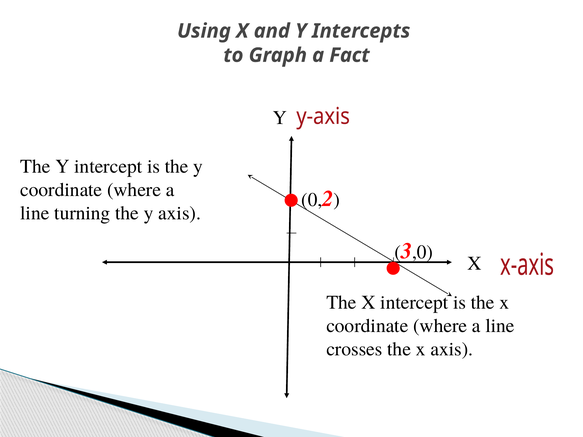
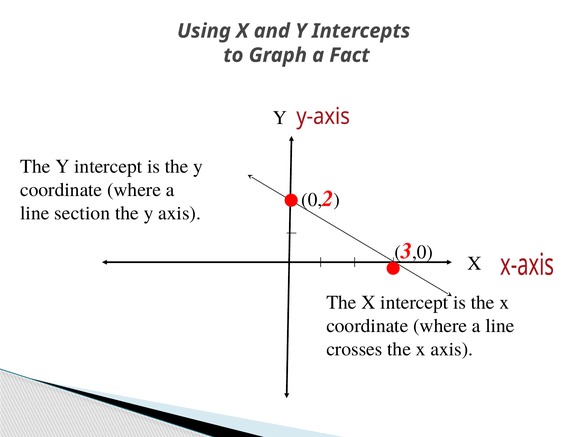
turning: turning -> section (82, 213)
